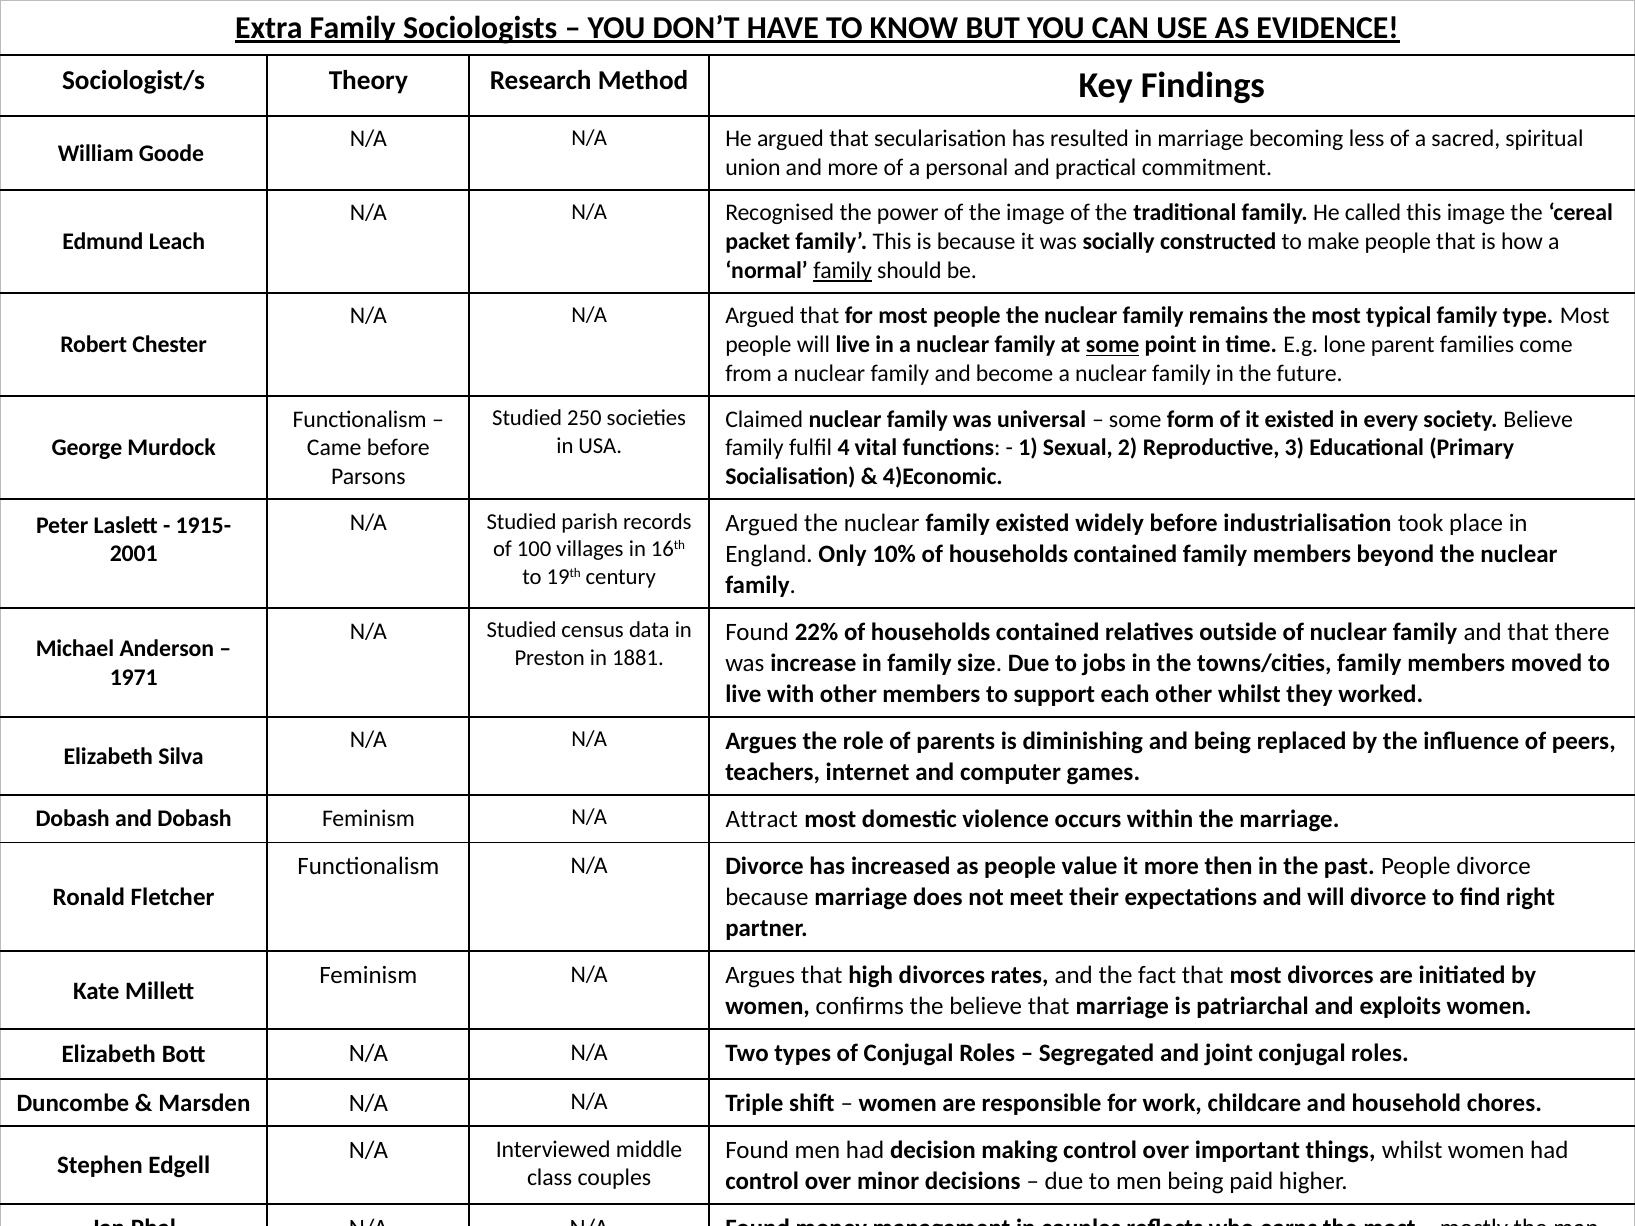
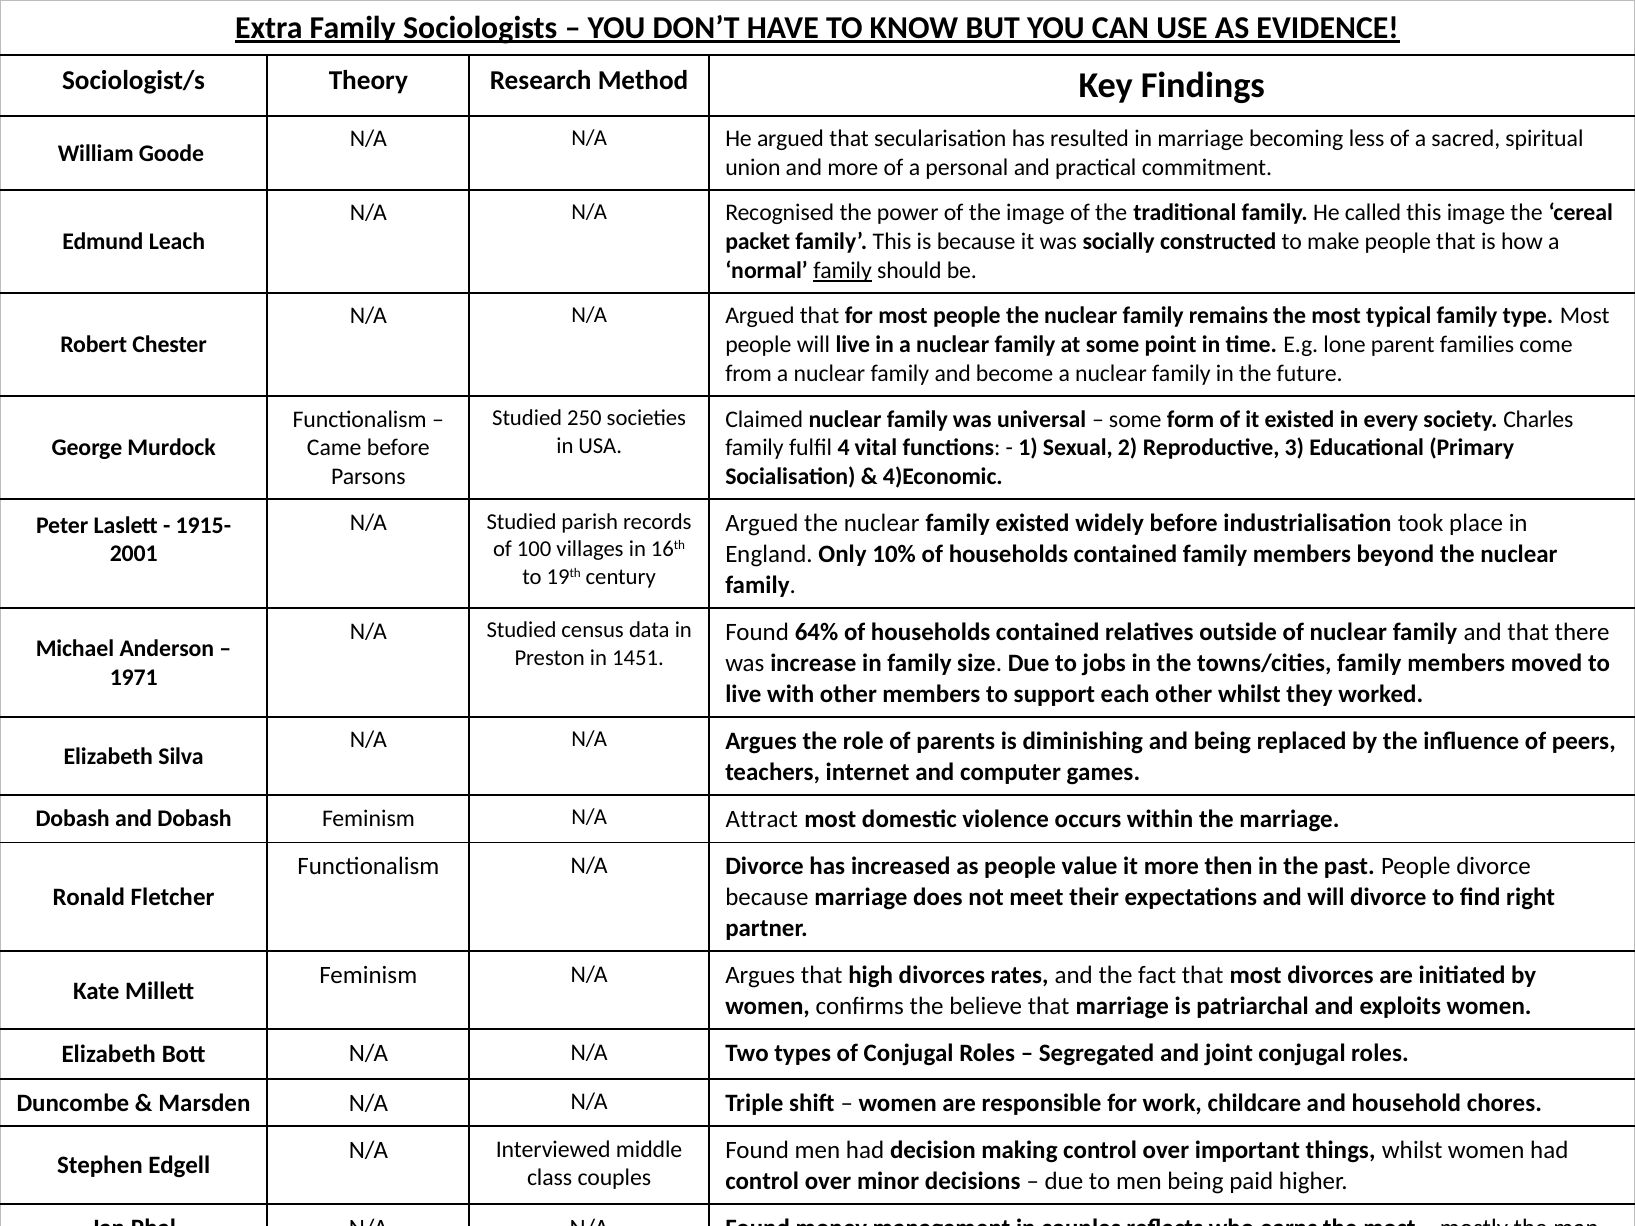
some underline: present -> none (1113, 345)
society Believe: Believe -> Charles (1538, 419)
22%: 22% -> 64% (817, 632)
1881: 1881 -> 1451 (638, 658)
